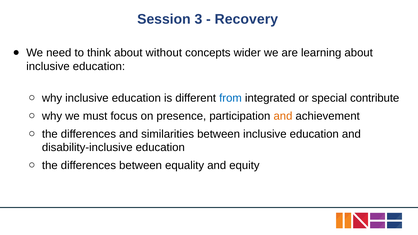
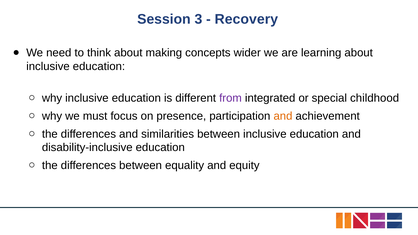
without: without -> making (164, 53)
from colour: blue -> purple (231, 98)
contribute: contribute -> childhood (375, 98)
